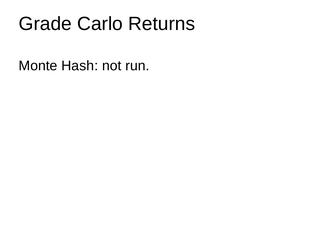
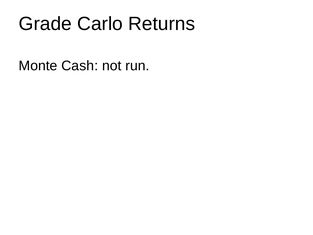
Hash: Hash -> Cash (80, 66)
